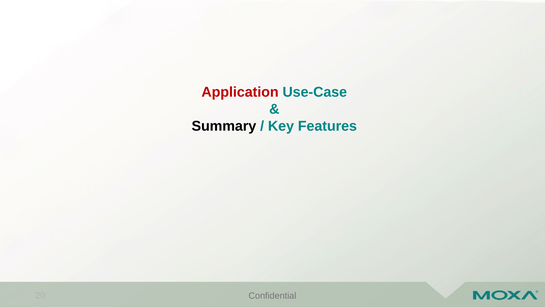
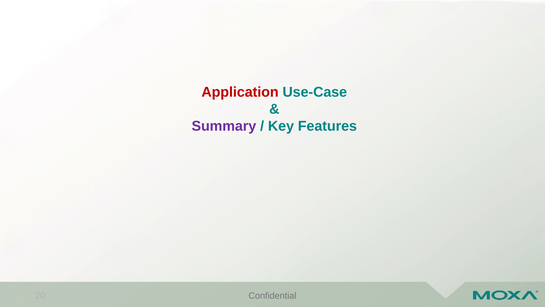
Summary colour: black -> purple (224, 126)
